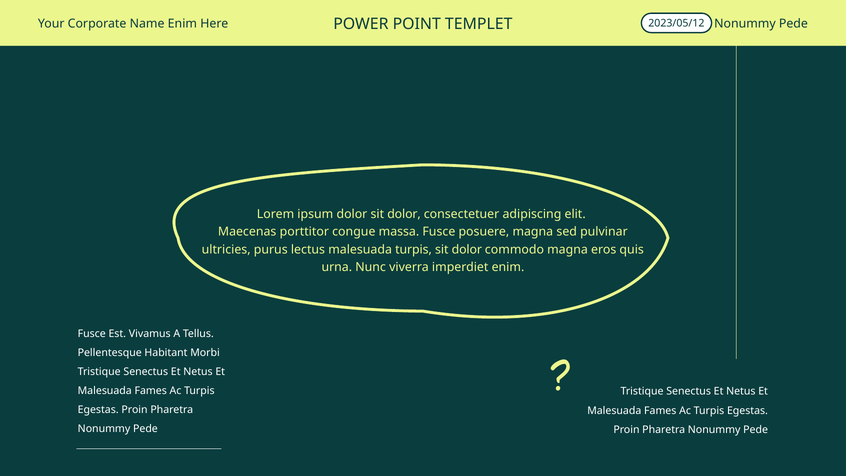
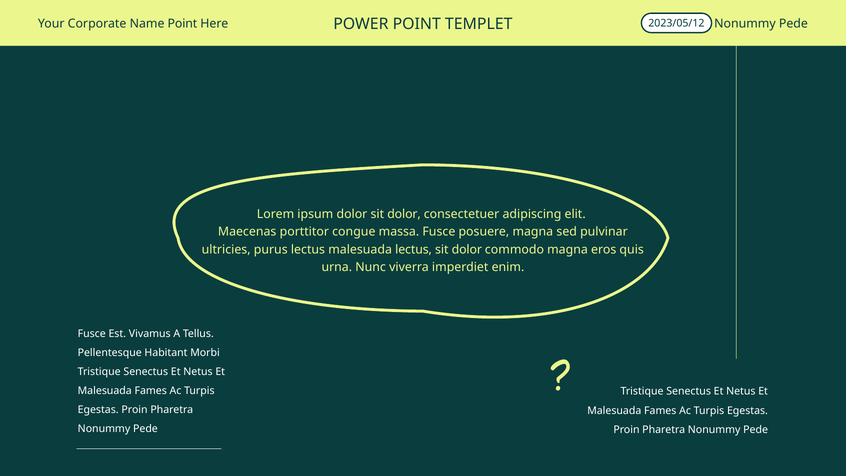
Name Enim: Enim -> Point (182, 24)
malesuada turpis: turpis -> lectus (414, 249)
